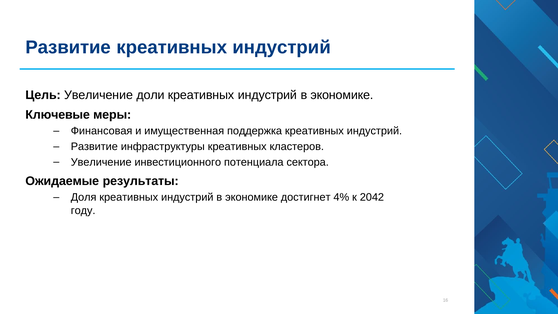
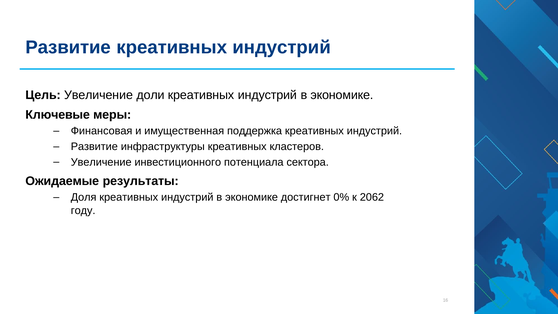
4%: 4% -> 0% (341, 197)
2042: 2042 -> 2062 (372, 197)
